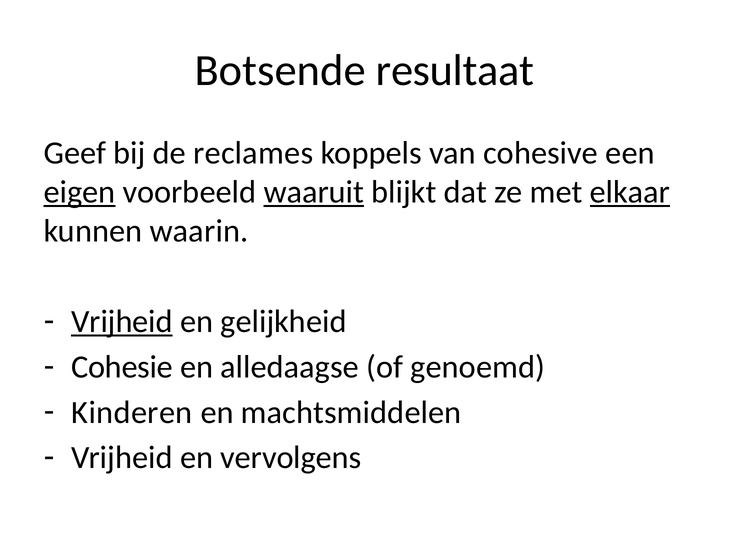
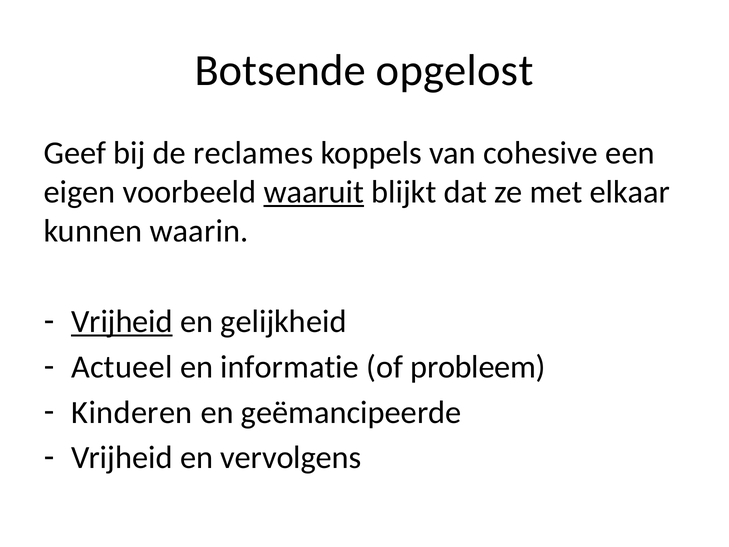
resultaat: resultaat -> opgelost (455, 71)
eigen underline: present -> none (80, 192)
elkaar underline: present -> none (630, 192)
Cohesie: Cohesie -> Actueel (122, 367)
alledaagse: alledaagse -> informatie (290, 367)
genoemd: genoemd -> probleem (478, 367)
machtsmiddelen: machtsmiddelen -> geëmancipeerde (351, 412)
